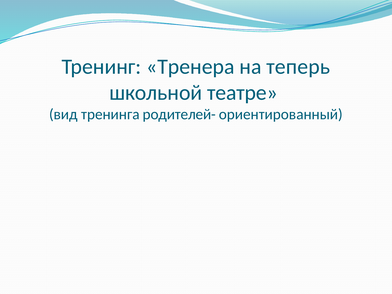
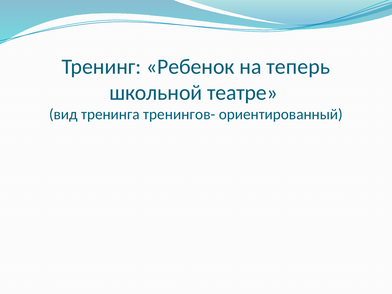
Тренера: Тренера -> Ребенок (190, 67)
родителей-: родителей- -> тренингов- (179, 114)
